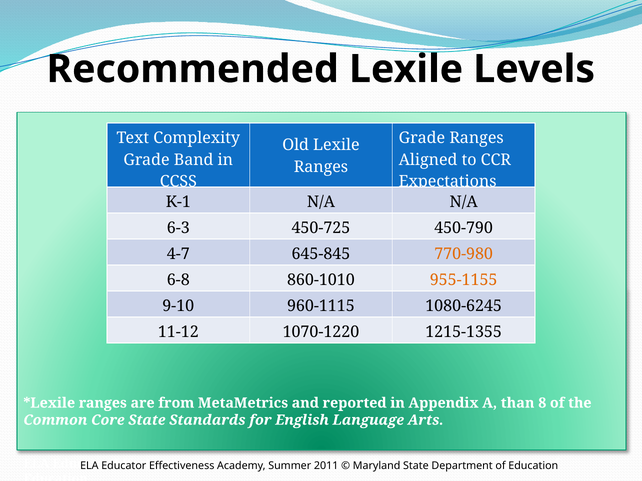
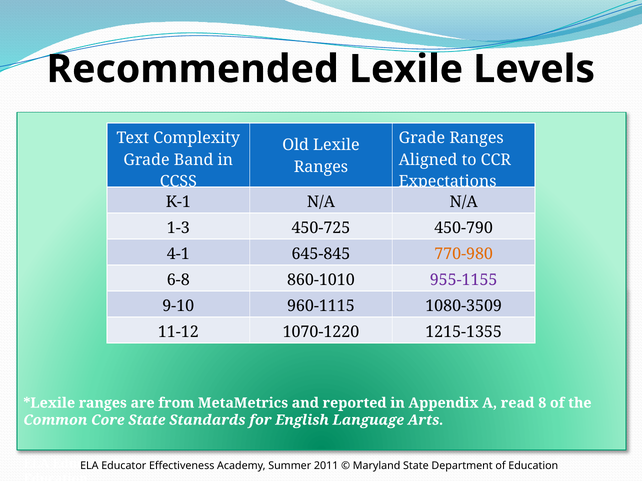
6-3: 6-3 -> 1-3 (178, 228)
4-7: 4-7 -> 4-1 (178, 254)
955-1155 colour: orange -> purple (464, 280)
1080-6245: 1080-6245 -> 1080-3509 (464, 306)
than: than -> read (518, 403)
